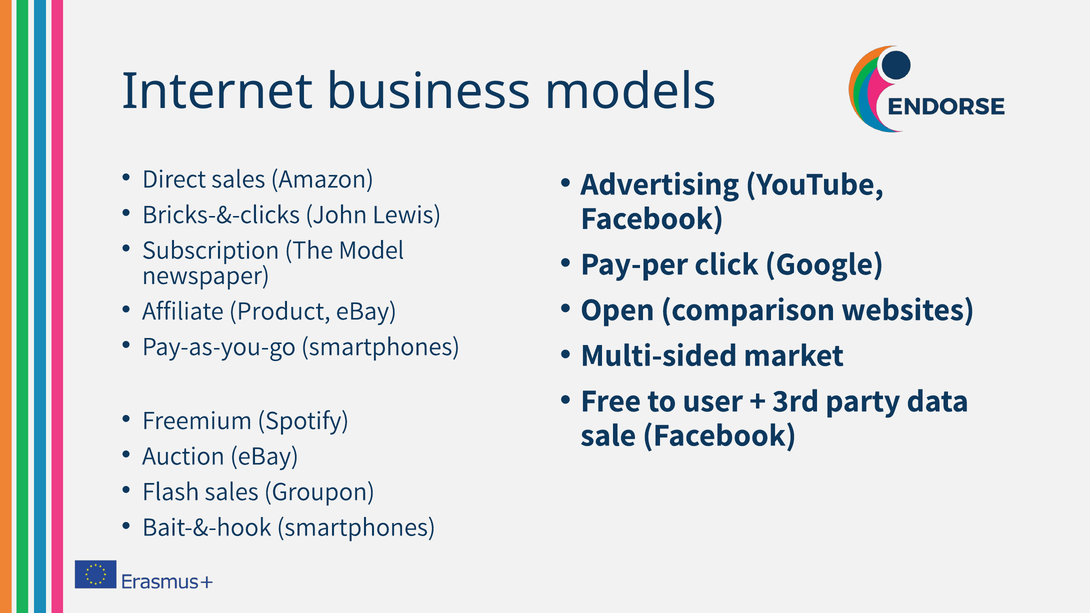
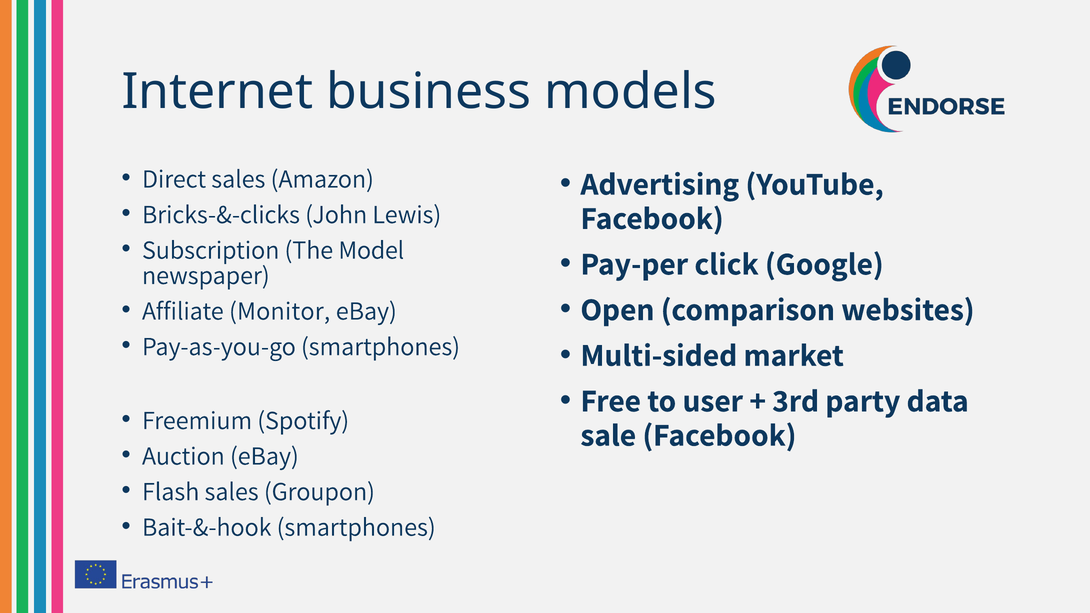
Product: Product -> Monitor (280, 311)
